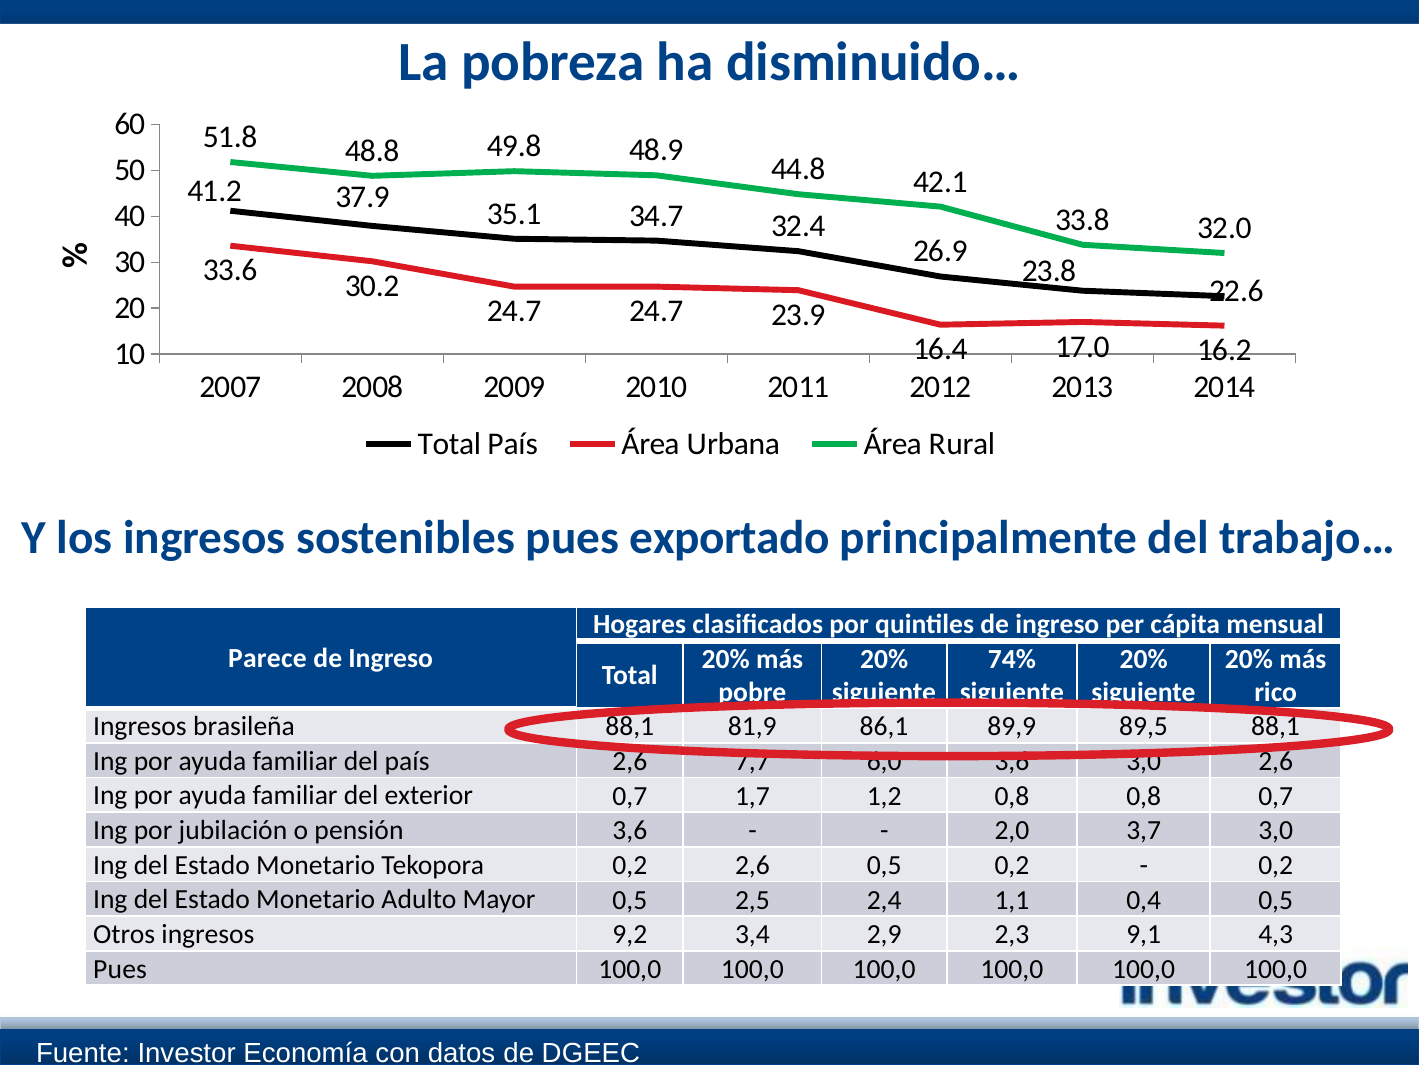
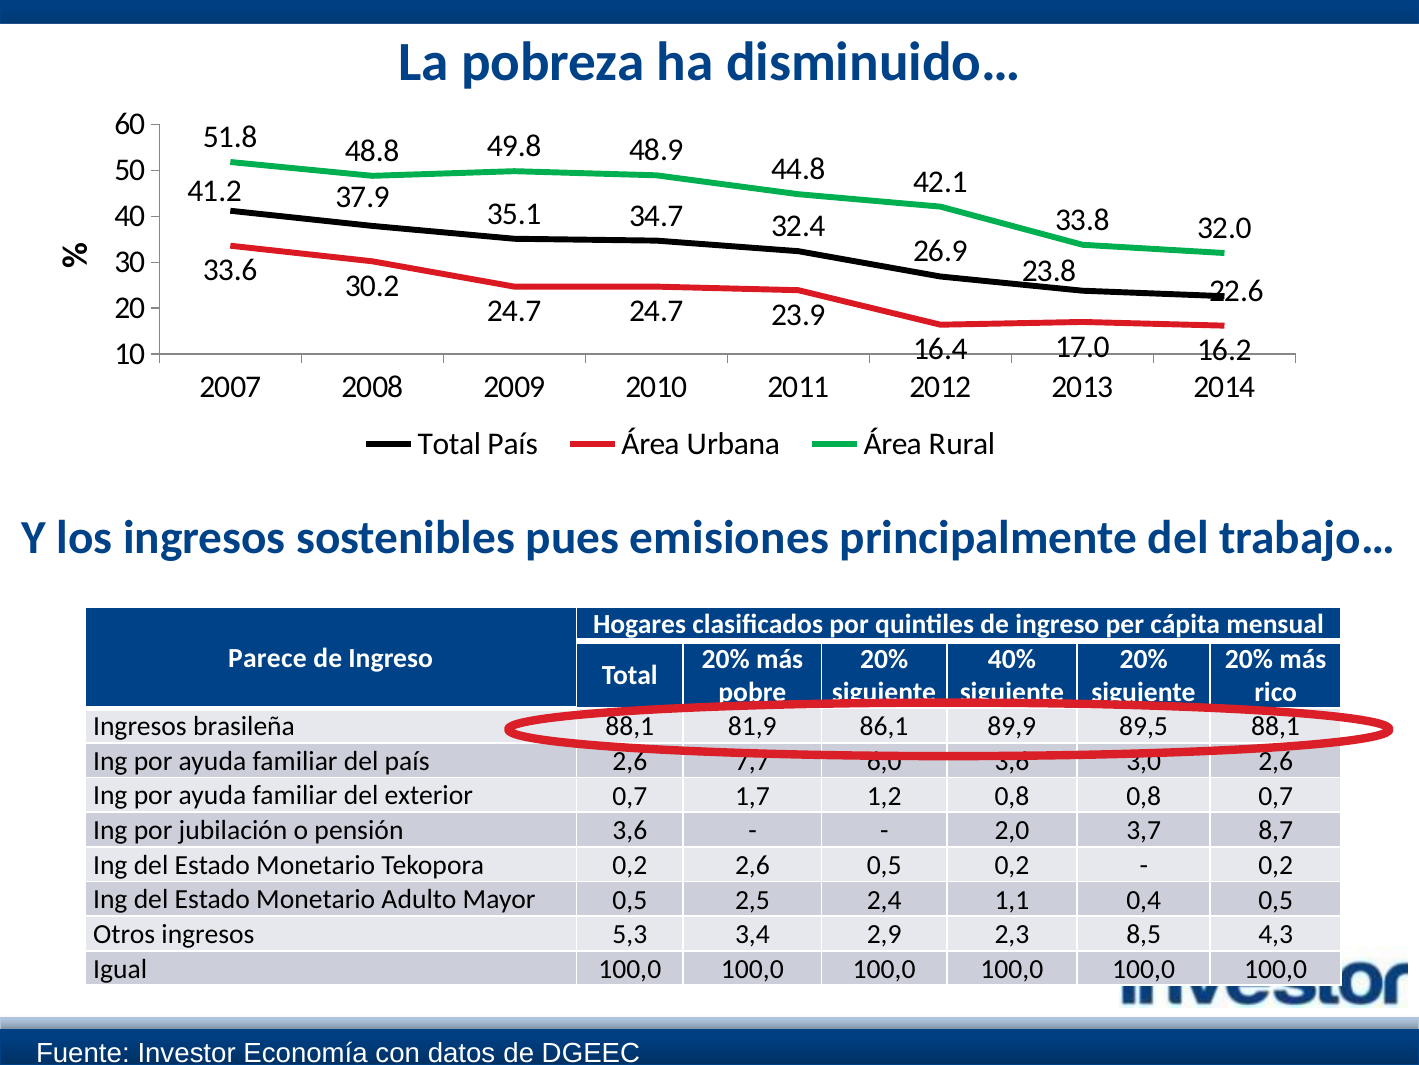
exportado: exportado -> emisiones (729, 537)
74%: 74% -> 40% (1012, 658)
3,7 3,0: 3,0 -> 8,7 (1276, 830)
9,2: 9,2 -> 5,3 (630, 934)
9,1: 9,1 -> 8,5 (1144, 934)
Pues: Pues -> Igual (120, 968)
